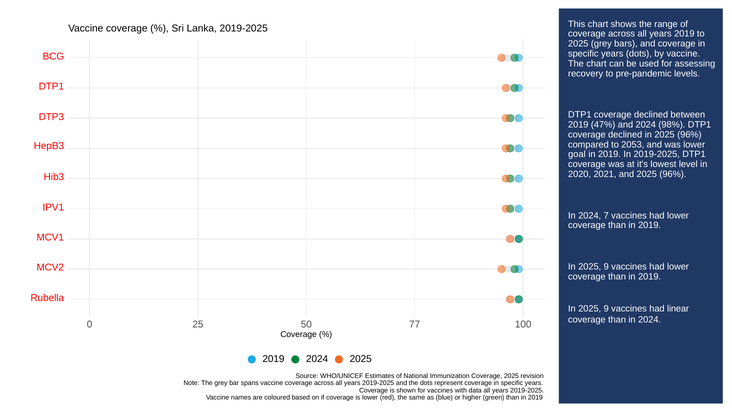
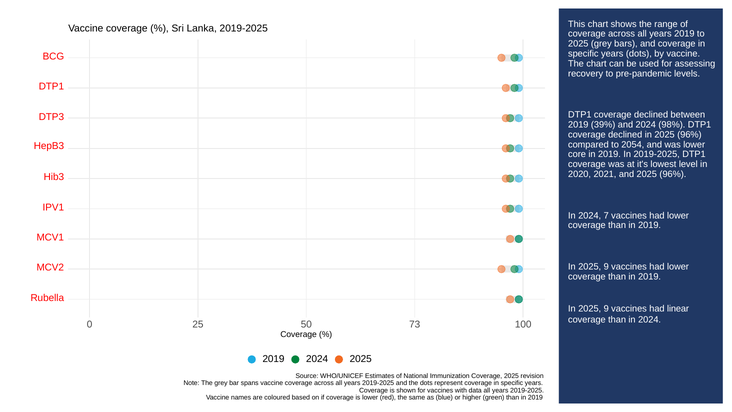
47%: 47% -> 39% (603, 125)
2053: 2053 -> 2054 (633, 144)
goal: goal -> core (577, 154)
77: 77 -> 73 (415, 324)
